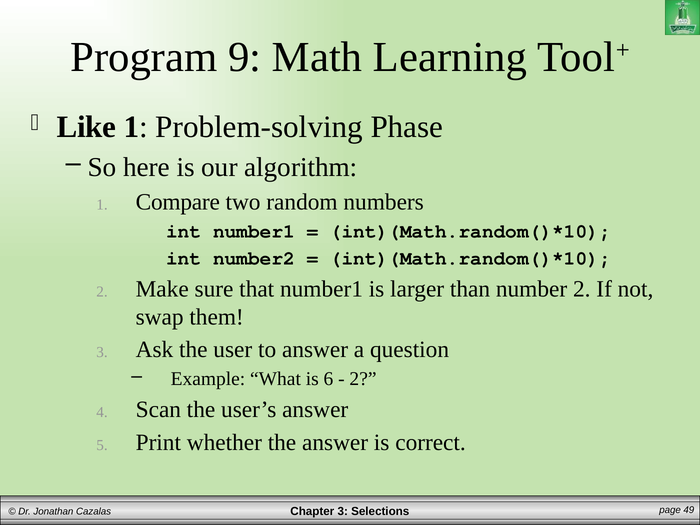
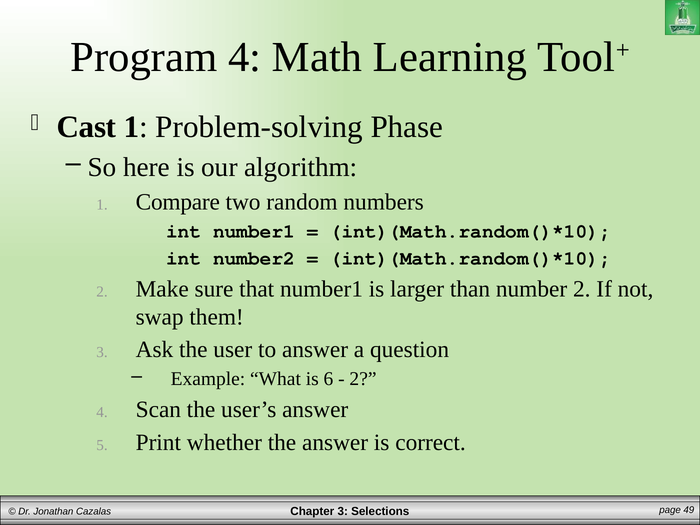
Program 9: 9 -> 4 (245, 57)
Like: Like -> Cast (86, 127)
